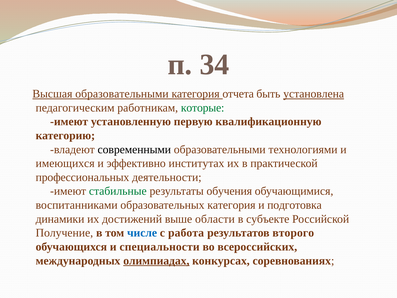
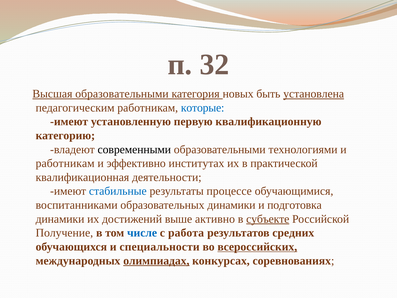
34: 34 -> 32 (214, 64)
отчета: отчета -> новых (238, 94)
которые colour: green -> blue (203, 108)
имеющихся: имеющихся -> работникам (65, 163)
профессиональных: профессиональных -> квалификационная (82, 177)
стабильные colour: green -> blue (118, 191)
обучения: обучения -> процессе (229, 191)
образовательных категория: категория -> динамики (231, 205)
области: области -> активно (215, 219)
субъекте underline: none -> present (268, 219)
второго: второго -> средних (293, 233)
всероссийских underline: none -> present (257, 247)
